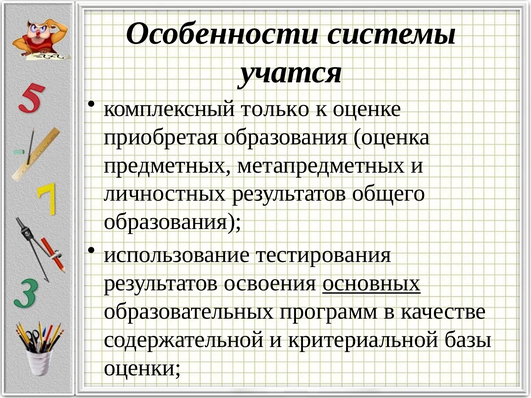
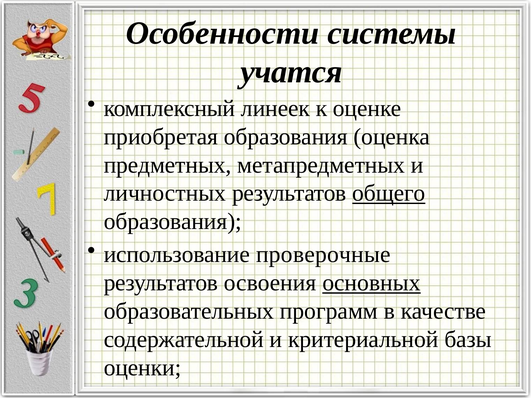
только: только -> линеек (275, 108)
общего underline: none -> present (389, 193)
тестирования: тестирования -> проверочные (323, 255)
